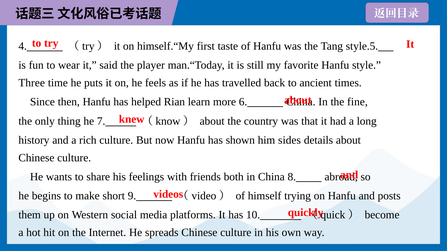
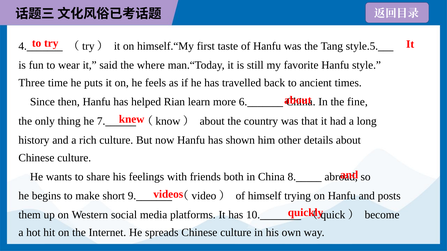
player: player -> where (151, 65)
sides: sides -> other (290, 140)
